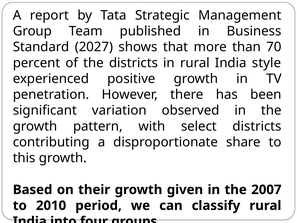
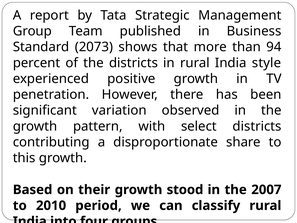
2027: 2027 -> 2073 (94, 47)
70: 70 -> 94 (274, 47)
given: given -> stood (185, 190)
